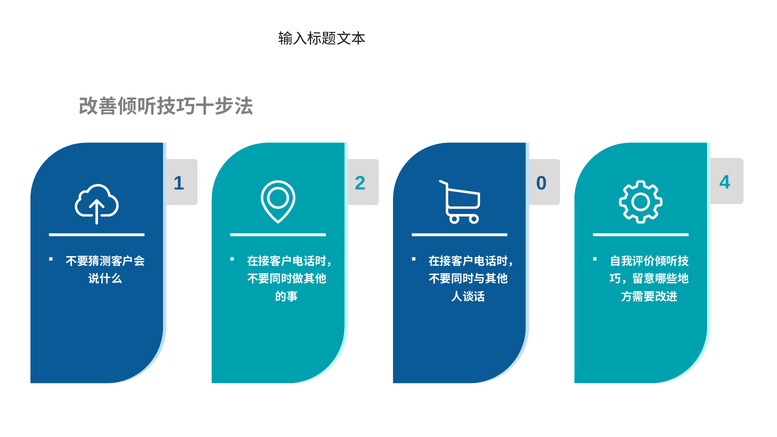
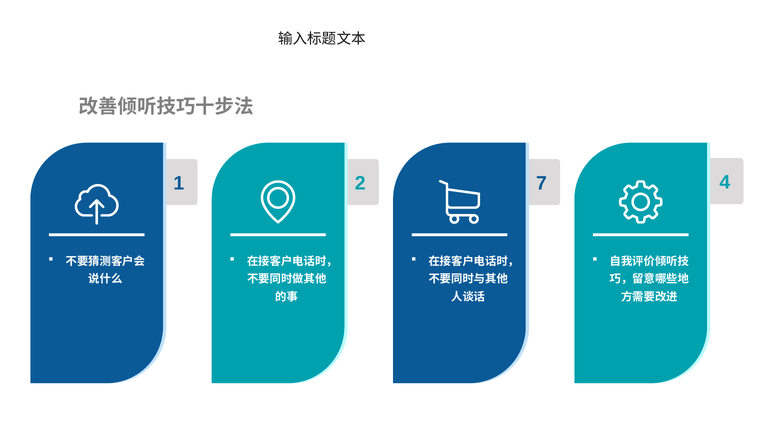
0: 0 -> 7 (542, 183)
